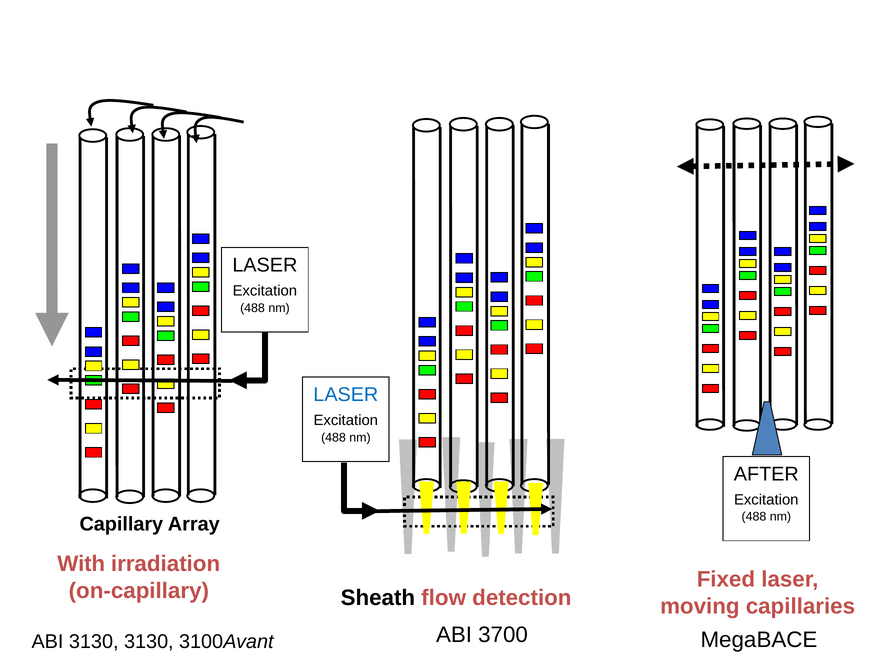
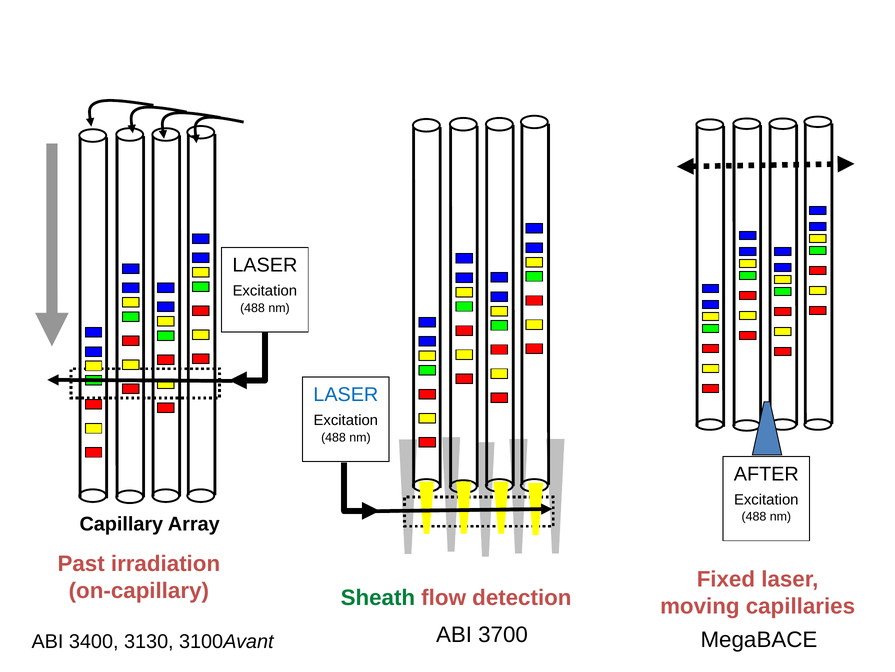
With: With -> Past (81, 563)
Sheath colour: black -> green (378, 597)
ABI 3130: 3130 -> 3400 (94, 641)
